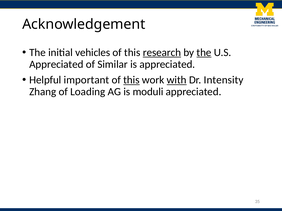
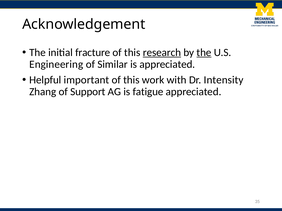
vehicles: vehicles -> fracture (93, 53)
Appreciated: Appreciated -> Engineering (56, 64)
this underline: present -> none (131, 80)
with underline: present -> none (177, 80)
Loading: Loading -> Support (88, 92)
moduli: moduli -> fatigue (148, 92)
